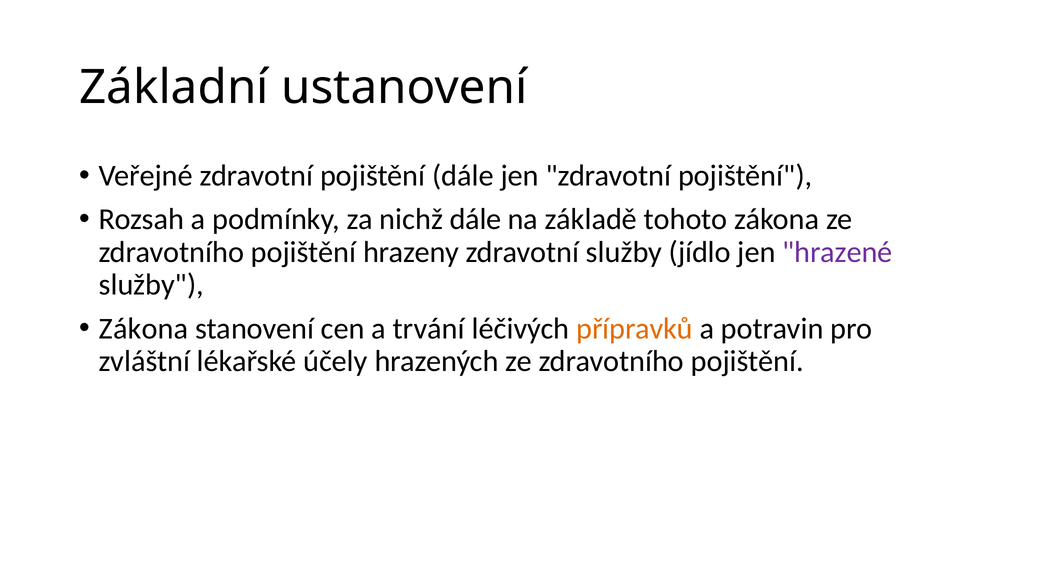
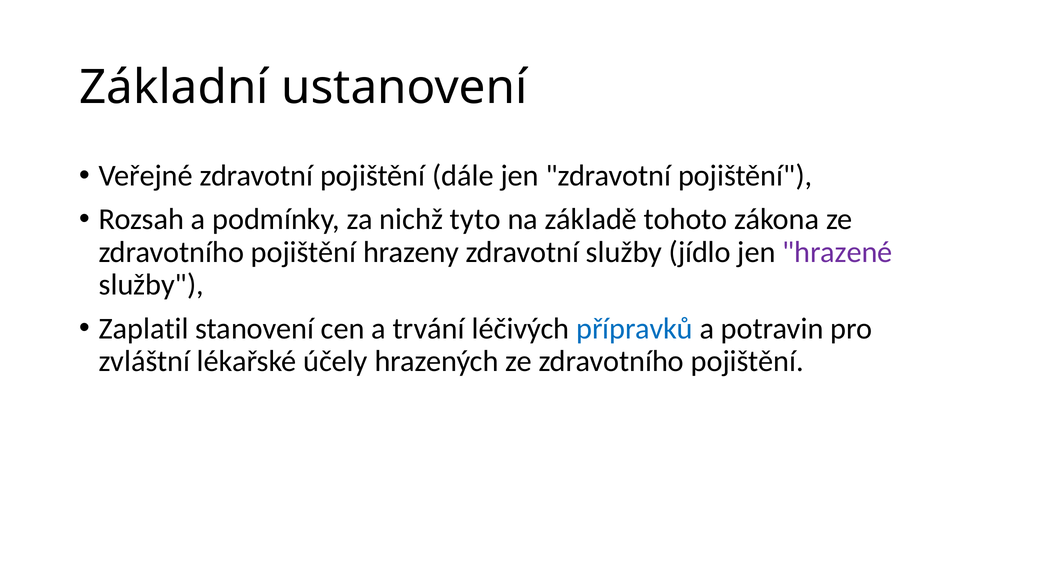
nichž dále: dále -> tyto (475, 219)
Zákona: Zákona -> Zaplatil (144, 329)
přípravků colour: orange -> blue (635, 329)
